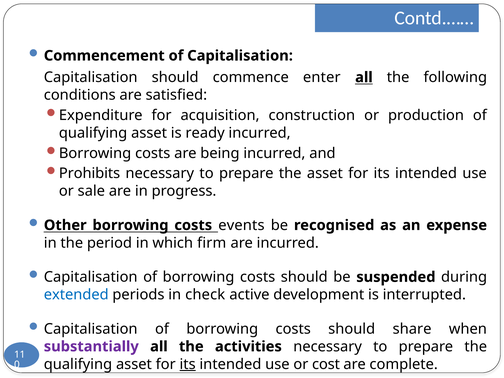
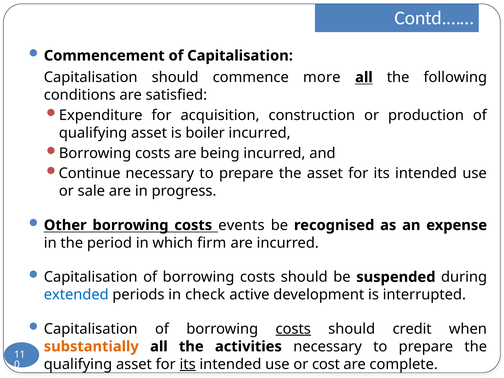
enter: enter -> more (322, 77)
ready: ready -> boiler (205, 133)
Prohibits: Prohibits -> Continue (90, 173)
costs underline: none -> present (293, 329)
share: share -> credit (412, 329)
substantially colour: purple -> orange (91, 347)
